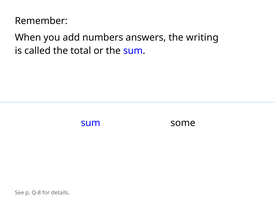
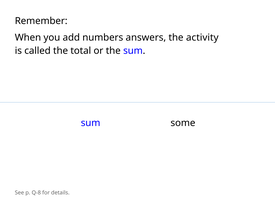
writing: writing -> activity (202, 38)
